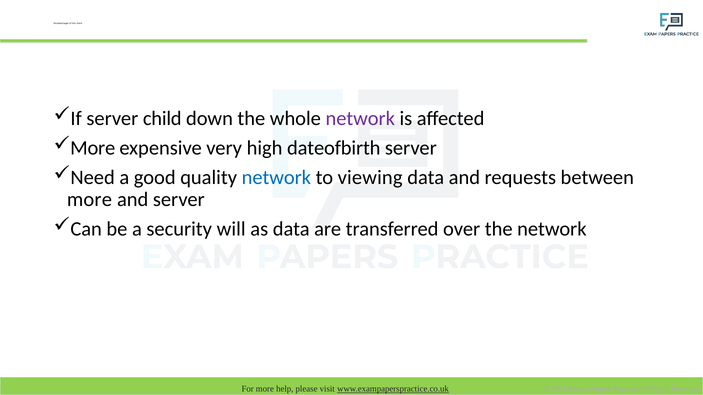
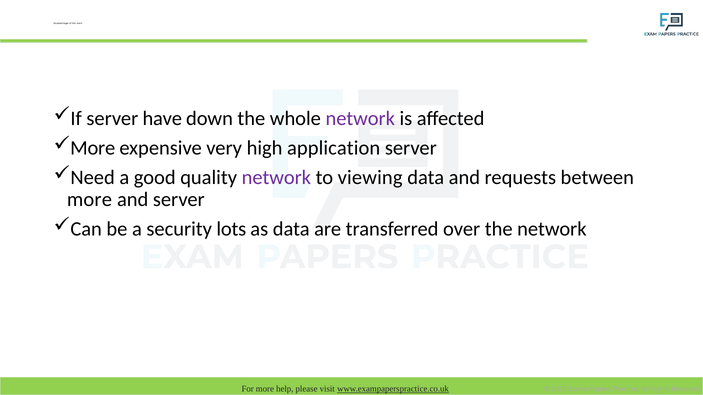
child: child -> have (162, 119)
dateofbirth: dateofbirth -> application (334, 148)
network colour: blue -> purple (276, 178)
will: will -> lots (231, 229)
